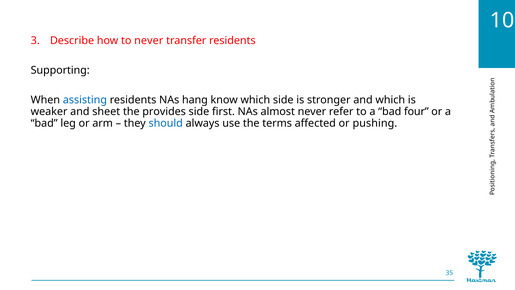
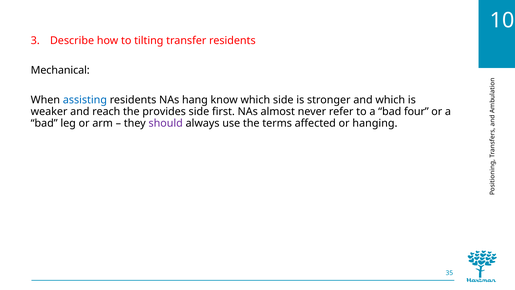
to never: never -> tilting (149, 41)
Supporting: Supporting -> Mechanical (60, 70)
sheet: sheet -> reach (106, 111)
should colour: blue -> purple (166, 123)
pushing: pushing -> hanging (375, 123)
